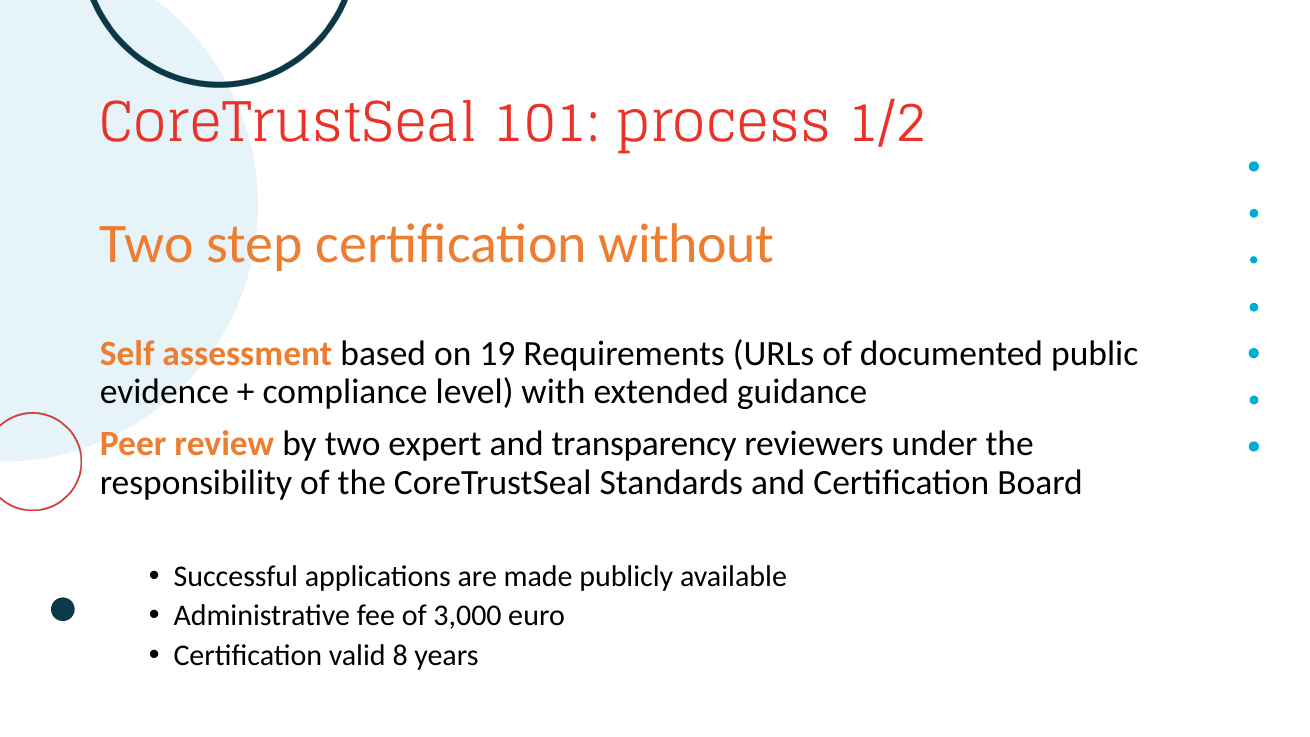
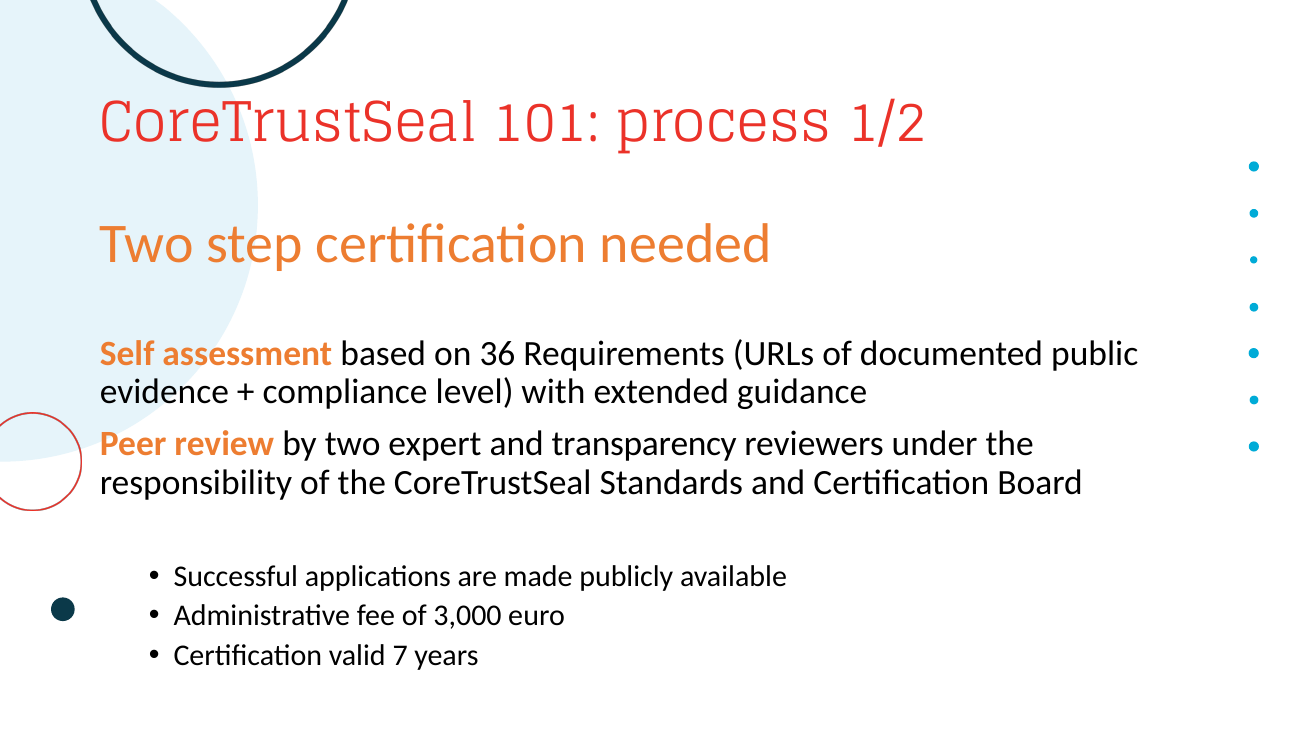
without: without -> needed (686, 244)
19: 19 -> 36 (497, 354)
8: 8 -> 7 (400, 655)
